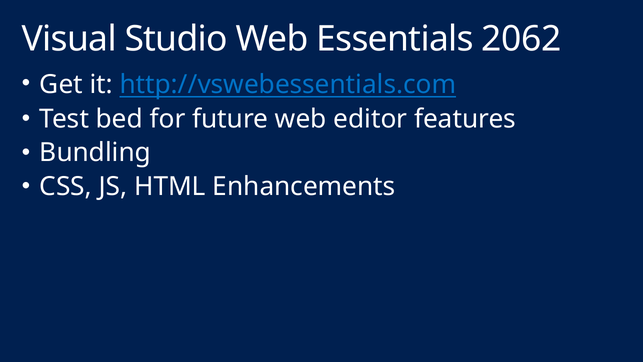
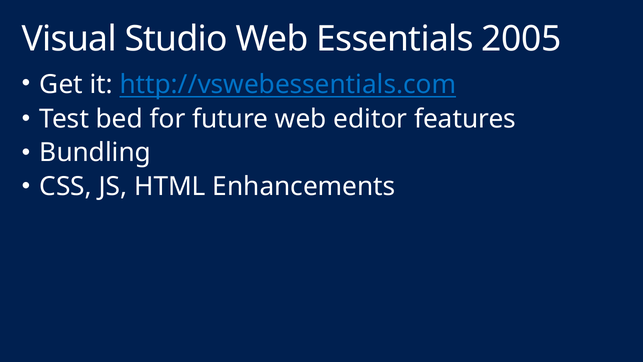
2062: 2062 -> 2005 (521, 39)
